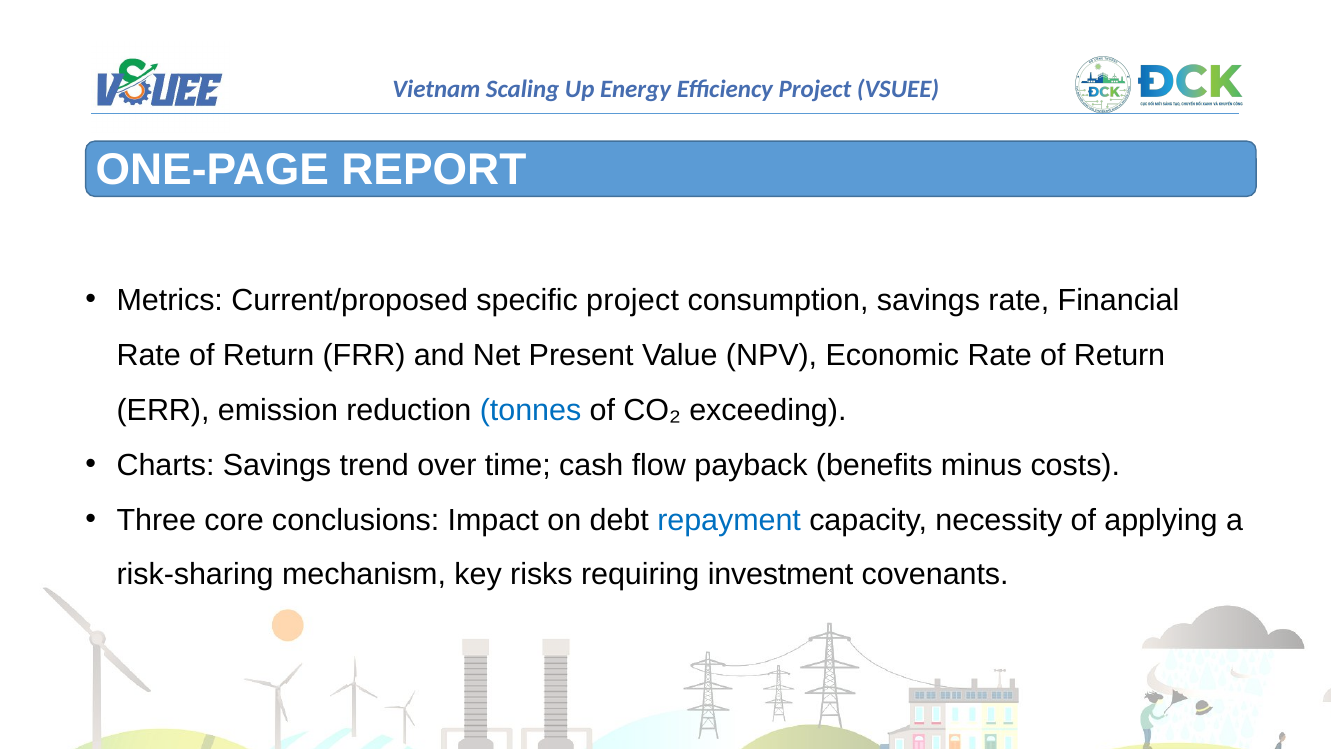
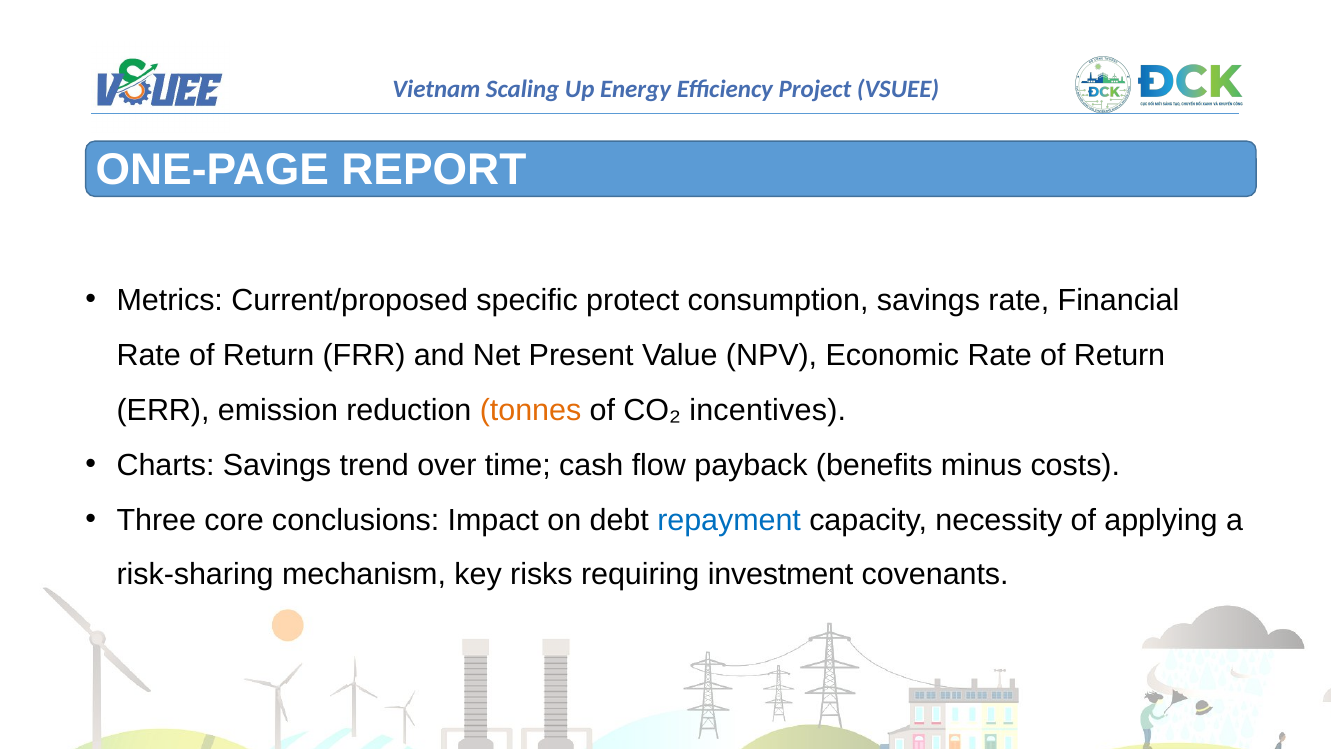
specific project: project -> protect (633, 300)
tonnes colour: blue -> orange (531, 410)
exceeding: exceeding -> incentives (768, 410)
